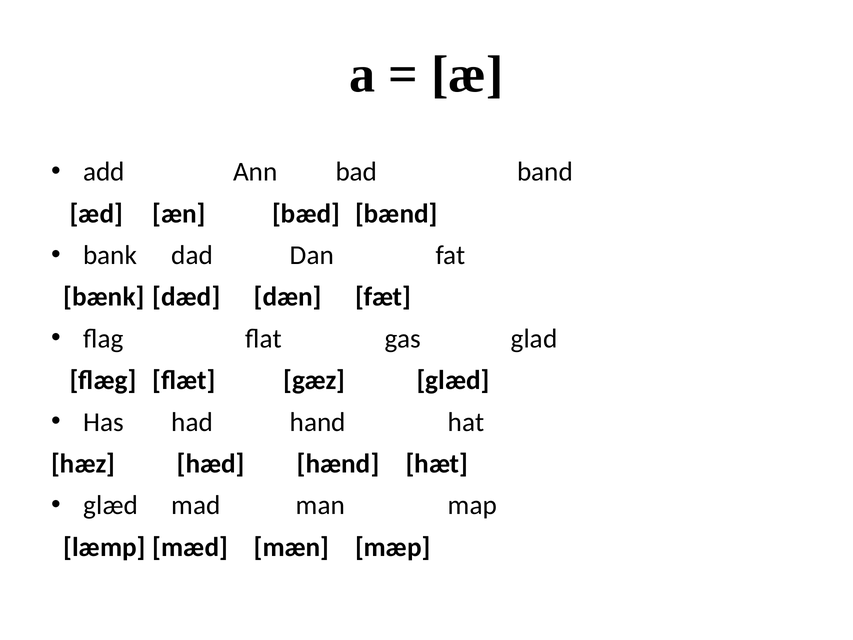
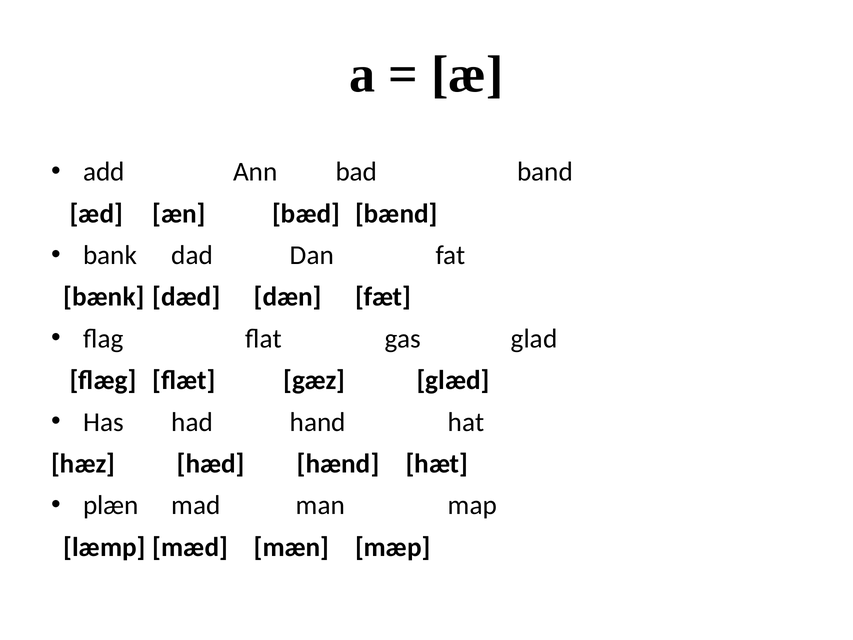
glæd: glæd -> plæn (111, 505)
